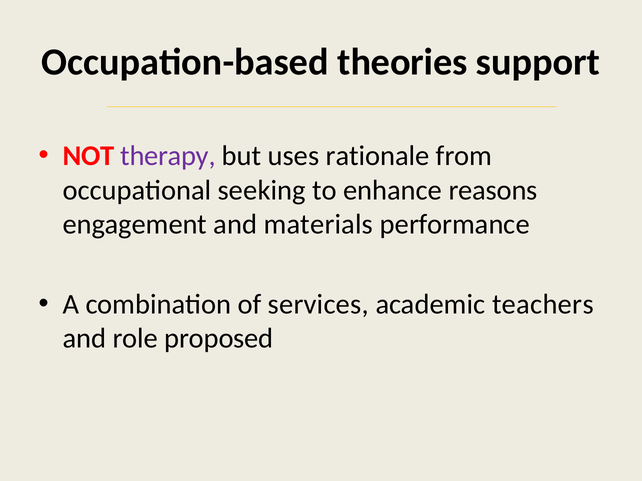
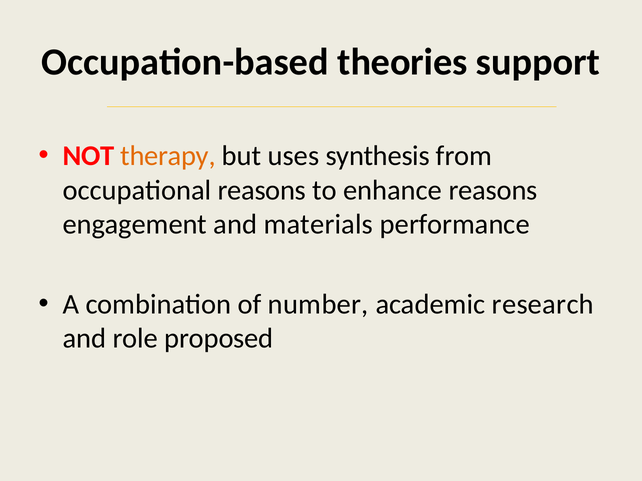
therapy colour: purple -> orange (168, 156)
rationale: rationale -> synthesis (378, 156)
occupational seeking: seeking -> reasons (262, 190)
services: services -> number (318, 305)
teachers: teachers -> research (543, 305)
